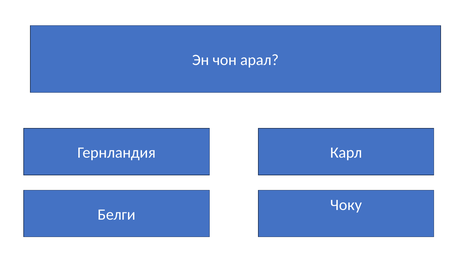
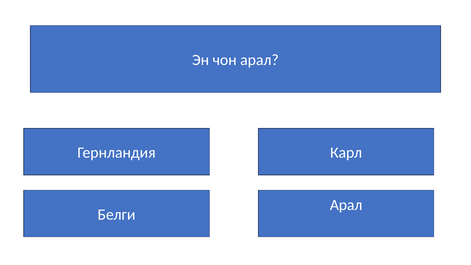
Чоку: Чоку -> Арал (346, 205)
